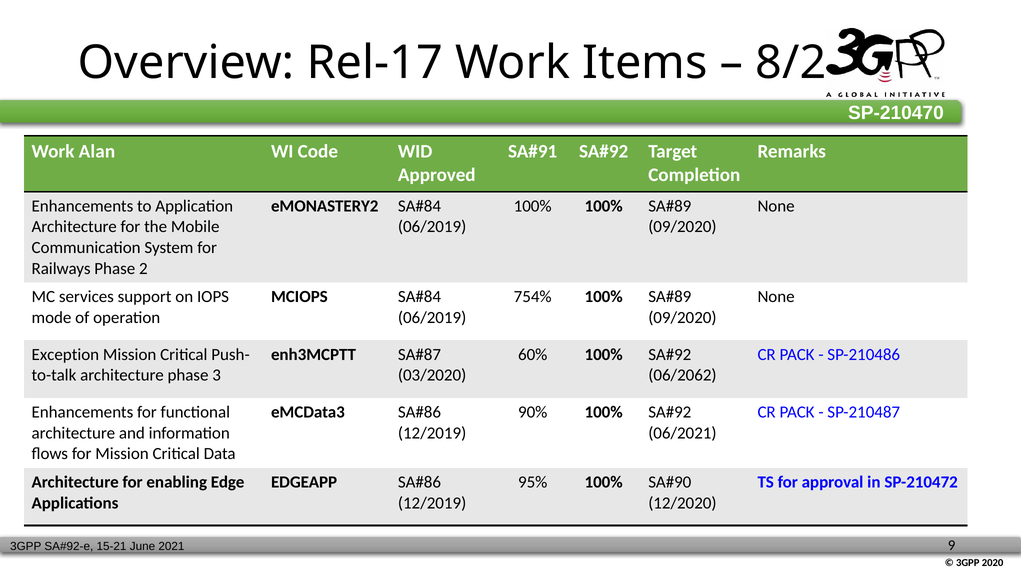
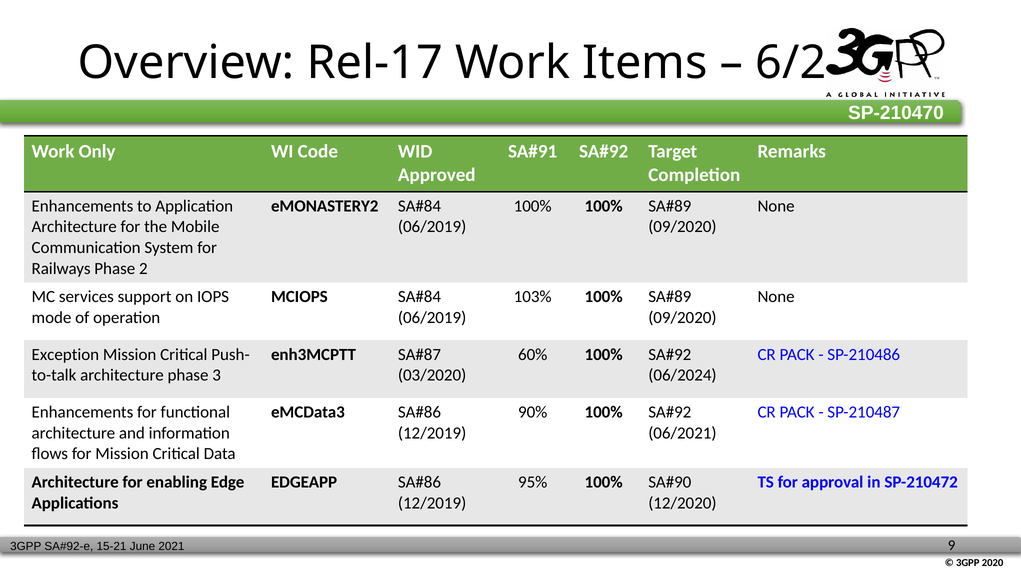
8/2: 8/2 -> 6/2 (791, 63)
Alan: Alan -> Only (97, 152)
754%: 754% -> 103% (533, 297)
06/2062: 06/2062 -> 06/2024 (682, 376)
